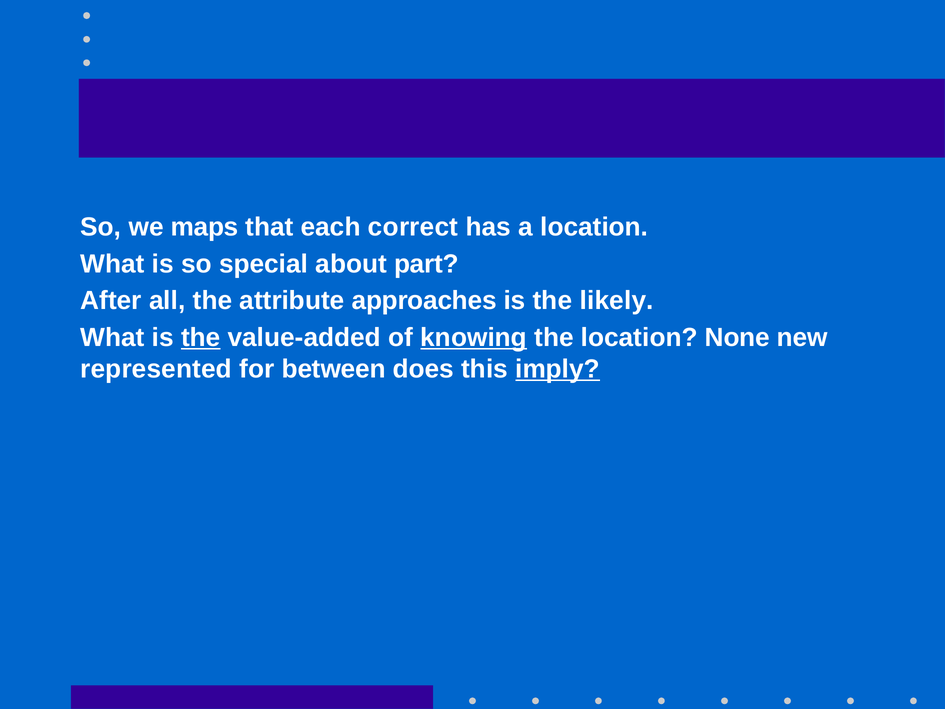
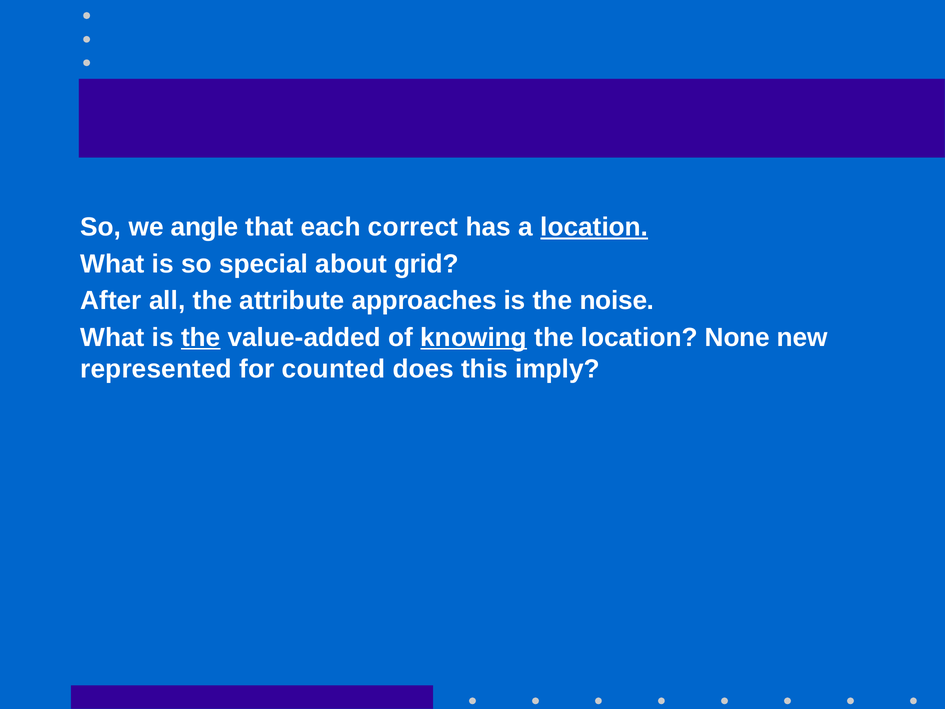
maps: maps -> angle (205, 227)
location underline: none -> present (594, 227)
part: part -> grid (426, 264)
likely: likely -> noise (617, 301)
between: between -> counted (333, 369)
imply underline: present -> none (558, 369)
